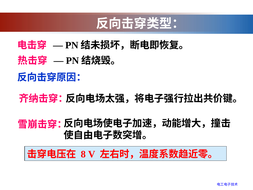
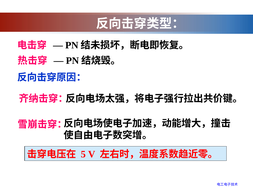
8: 8 -> 5 (83, 154)
